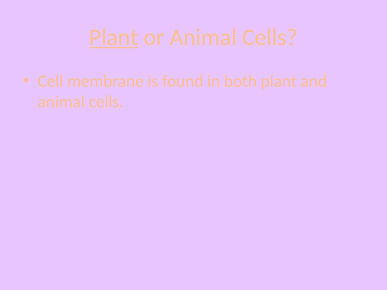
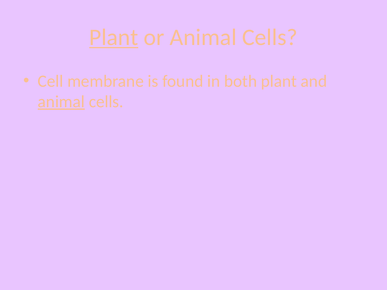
animal underline: none -> present (61, 102)
